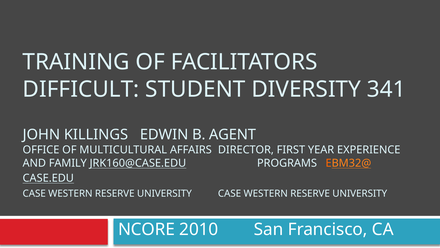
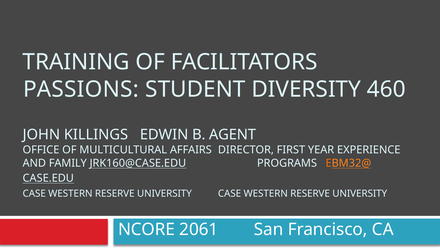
DIFFICULT: DIFFICULT -> PASSIONS (81, 89)
341: 341 -> 460 (386, 89)
2010: 2010 -> 2061 (199, 229)
